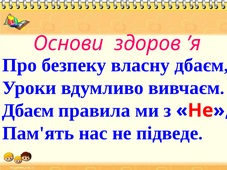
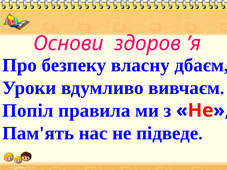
Дбаєм: Дбаєм -> Попіл (28, 111)
